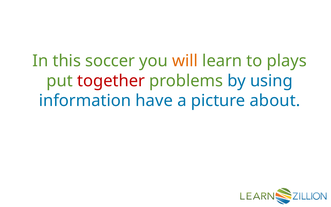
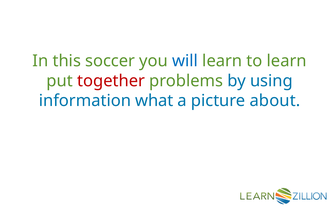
will colour: orange -> blue (185, 61)
to plays: plays -> learn (287, 61)
have: have -> what (154, 101)
